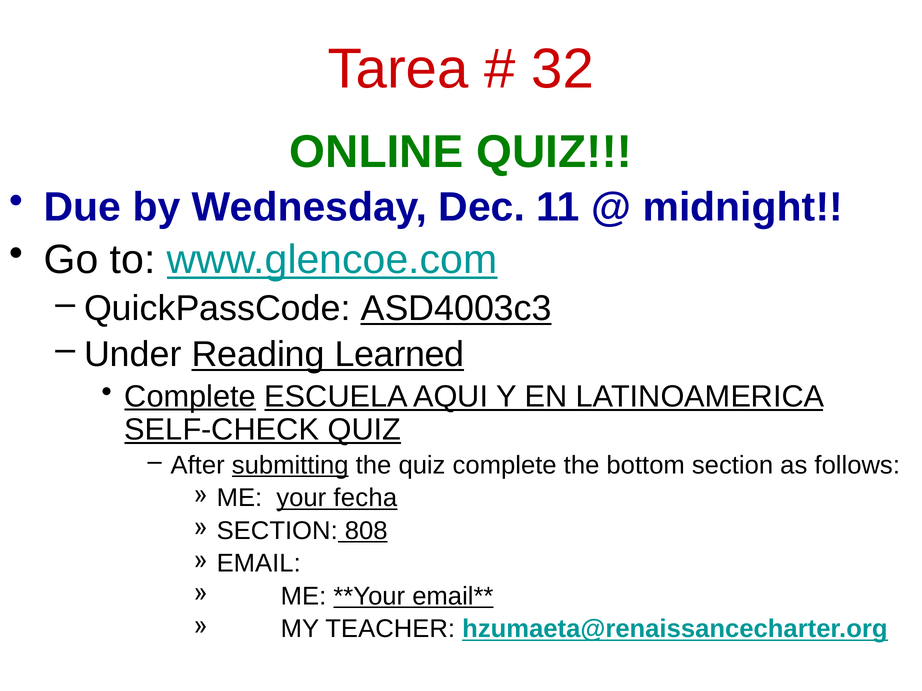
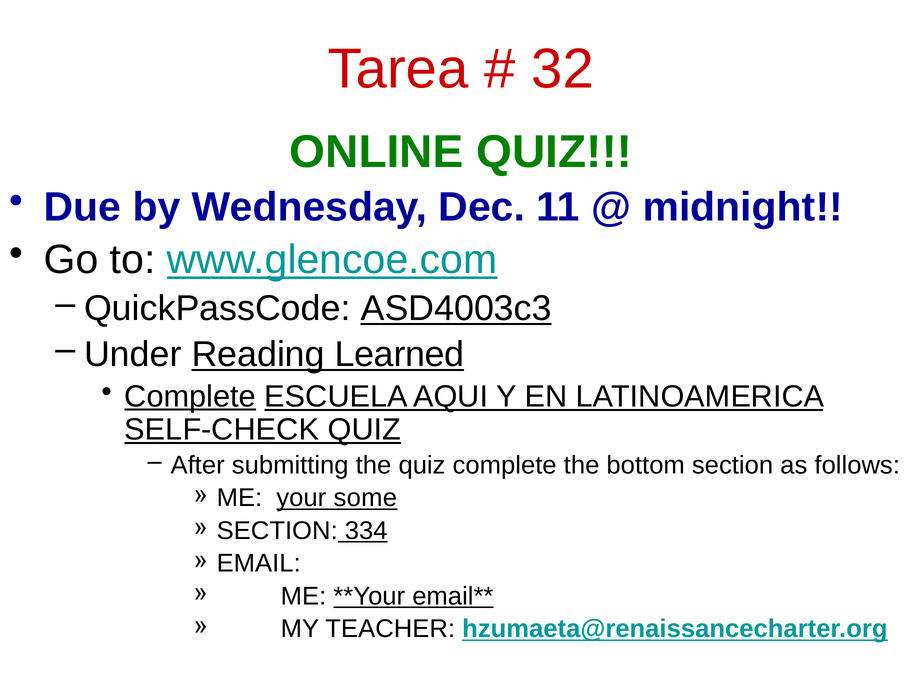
submitting underline: present -> none (290, 465)
fecha: fecha -> some (365, 498)
808: 808 -> 334 (366, 531)
